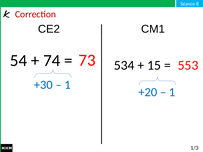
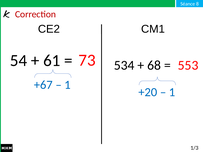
74: 74 -> 61 (52, 61)
15: 15 -> 68 (154, 65)
+30: +30 -> +67 (43, 85)
